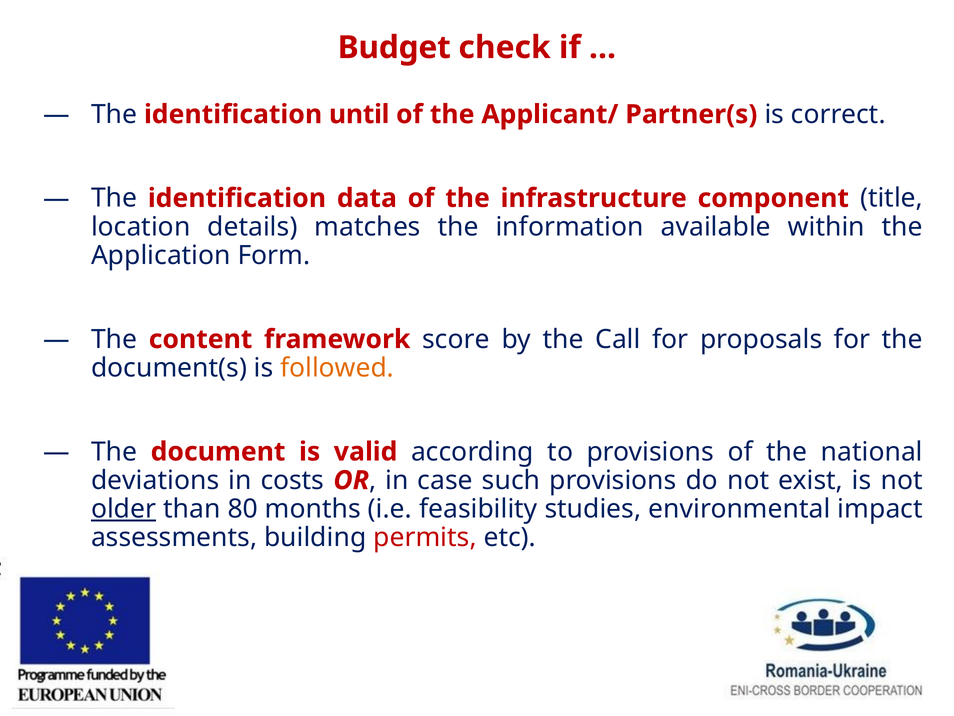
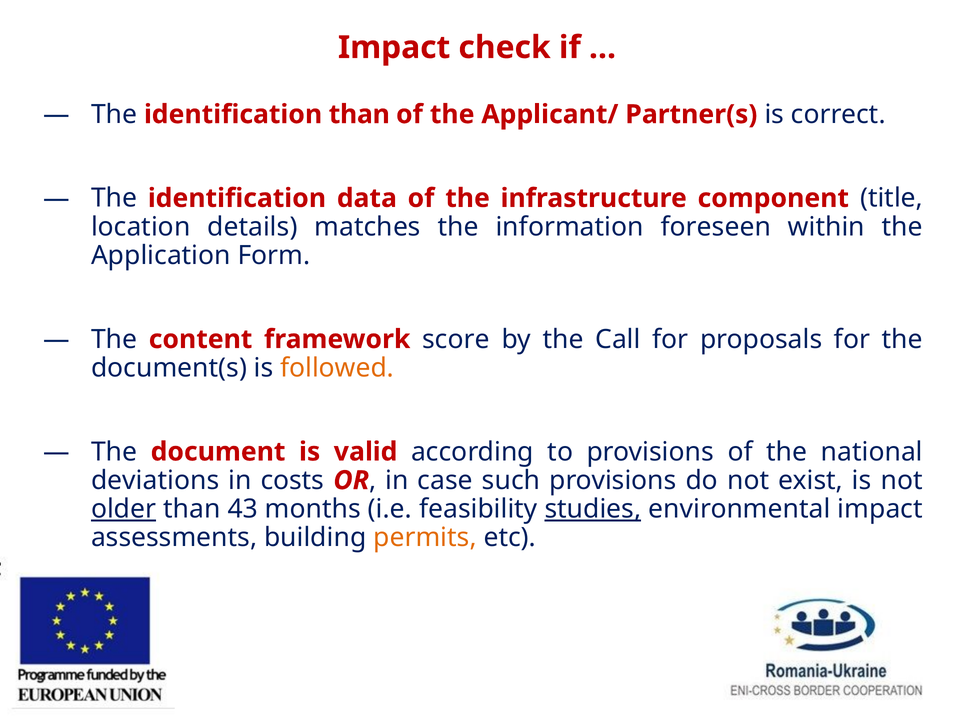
Budget: Budget -> Impact (394, 47)
identification until: until -> than (359, 114)
available: available -> foreseen (716, 227)
80: 80 -> 43 (243, 509)
studies underline: none -> present (593, 509)
permits colour: red -> orange (425, 537)
